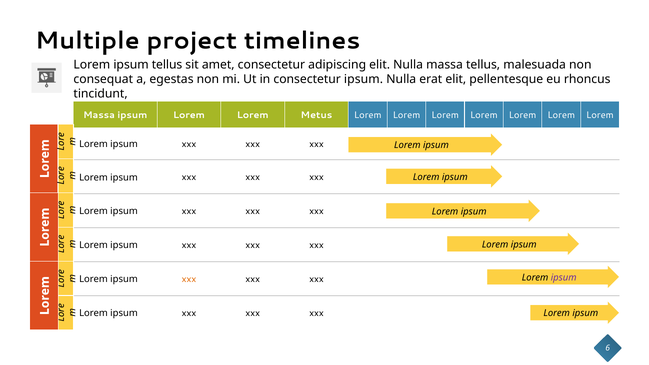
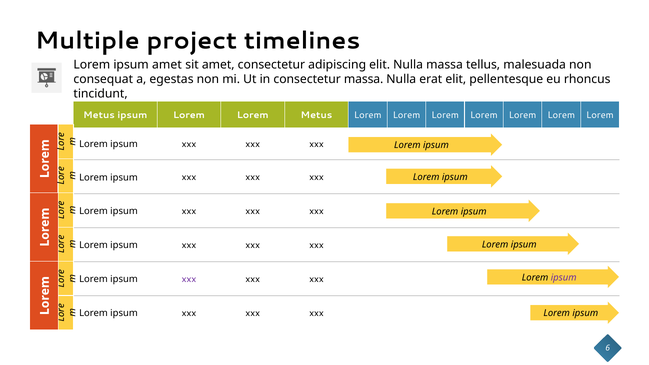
ipsum tellus: tellus -> amet (167, 65)
consectetur ipsum: ipsum -> massa (364, 79)
Massa: Massa -> Metus (99, 115)
xxx colour: orange -> purple (189, 279)
